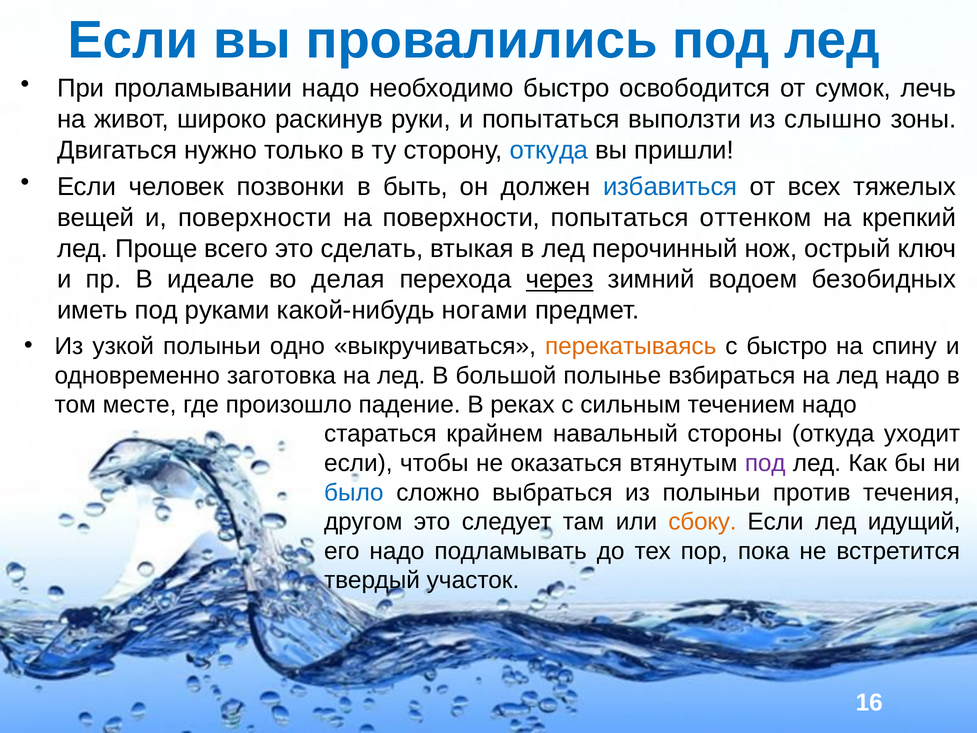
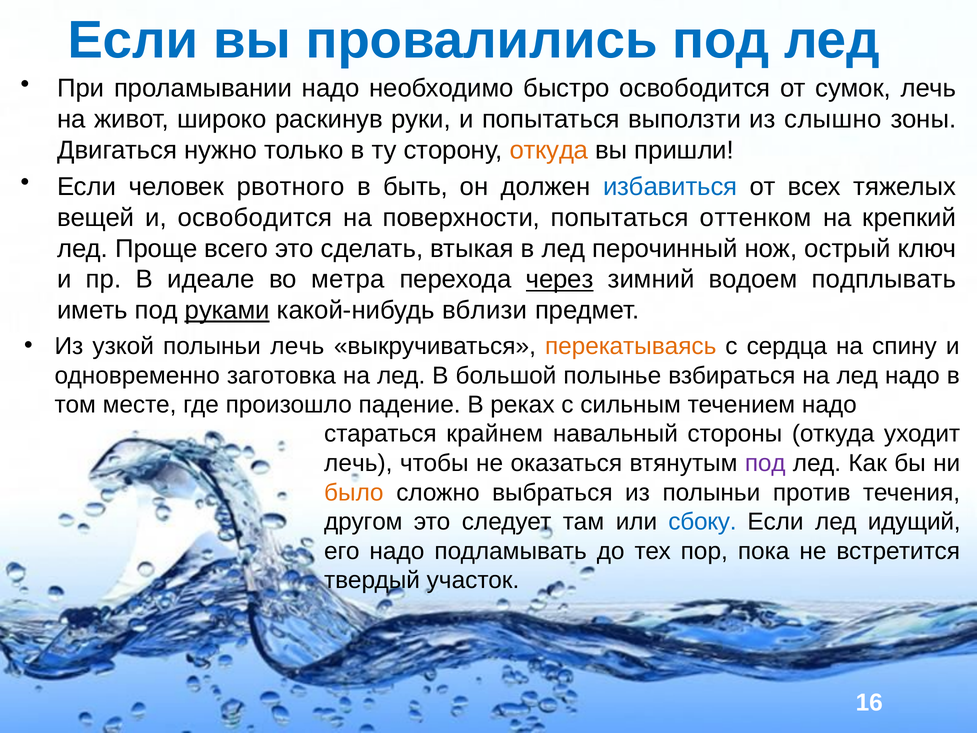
откуда colour: blue -> orange (549, 150)
позвонки: позвонки -> рвотного (291, 187)
и поверхности: поверхности -> освободится (255, 218)
делая: делая -> метра (348, 279)
безобидных: безобидных -> подплывать (884, 279)
руками underline: none -> present (227, 310)
ногами: ногами -> вблизи (485, 310)
полыньи одно: одно -> лечь (297, 346)
с быстро: быстро -> сердца (787, 346)
если: если -> лечь (358, 463)
было colour: blue -> orange (354, 492)
сбоку colour: orange -> blue (702, 522)
